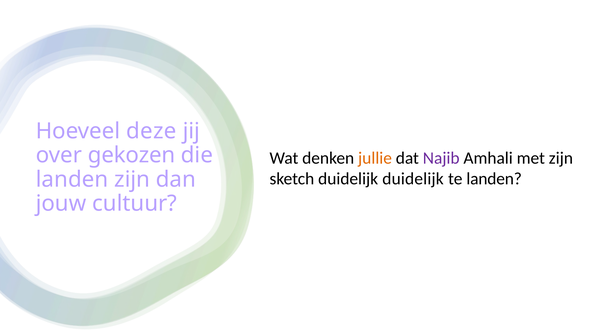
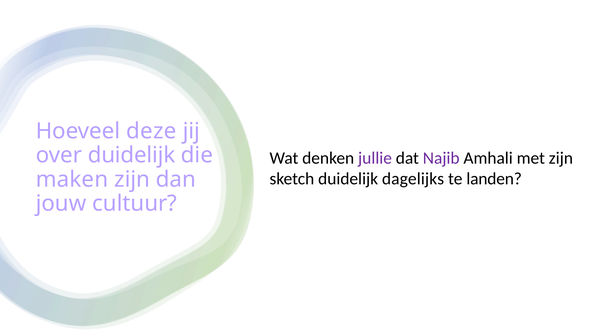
over gekozen: gekozen -> duidelijk (132, 155)
jullie colour: orange -> purple (375, 158)
duidelijk duidelijk: duidelijk -> dagelijks (413, 179)
landen: landen -> maken (72, 180)
